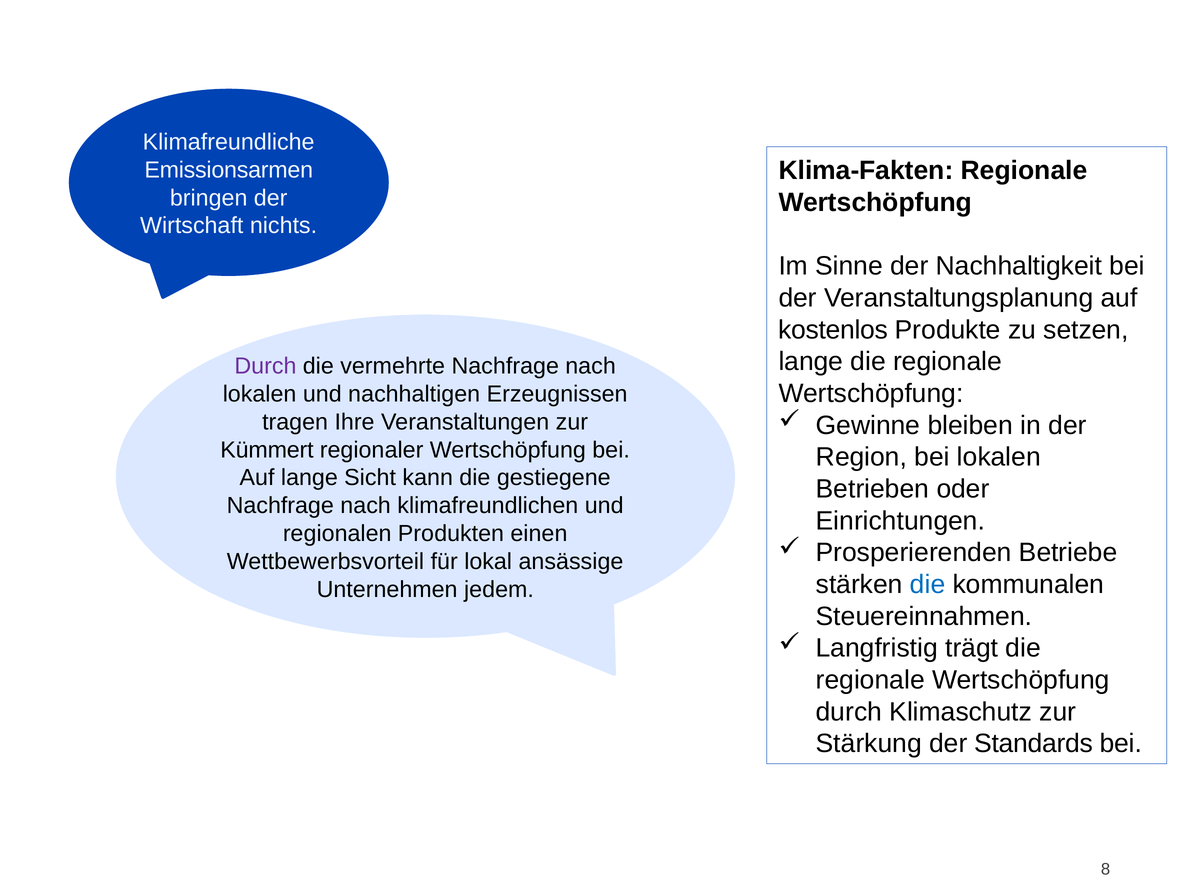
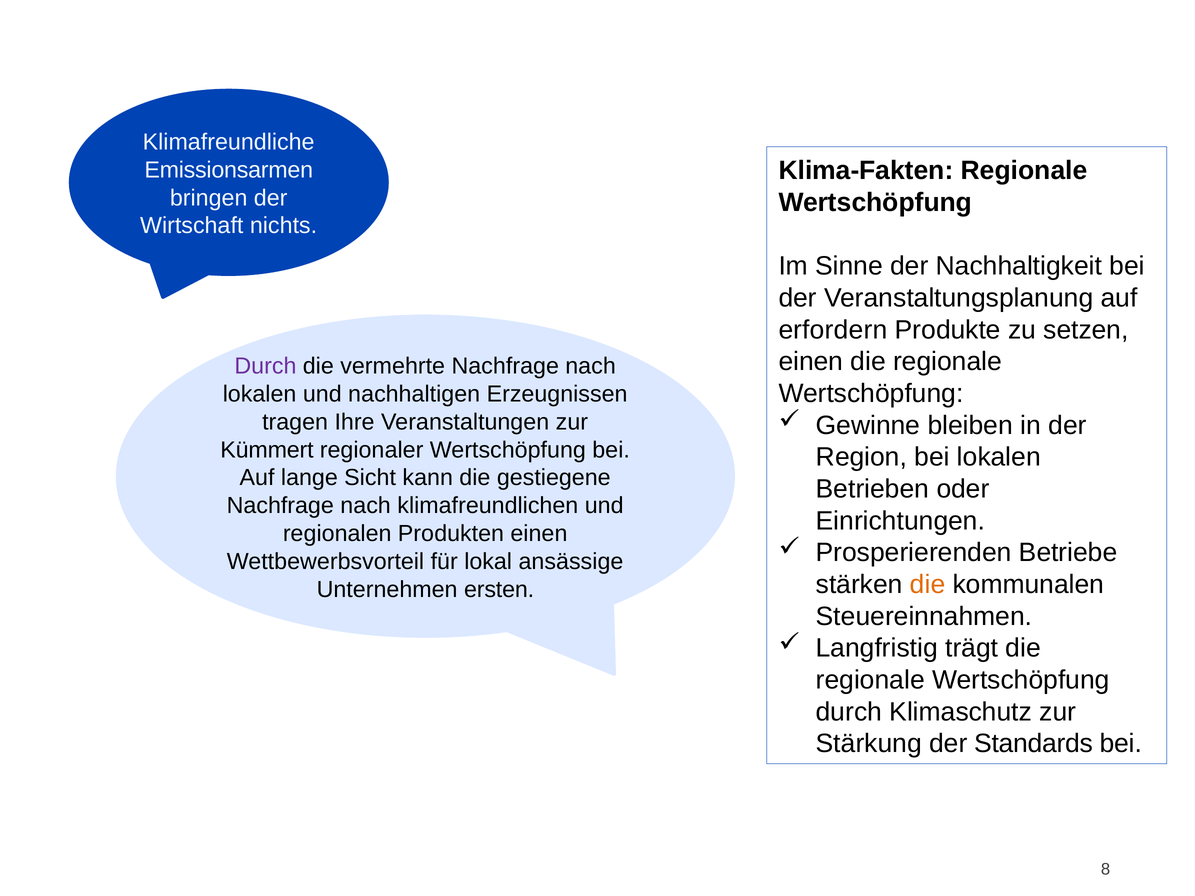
kostenlos: kostenlos -> erfordern (833, 330)
lange: lange -> einen (811, 362)
die colour: blue -> orange (928, 585)
jedem: jedem -> ersten (499, 590)
